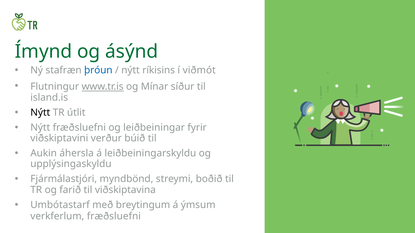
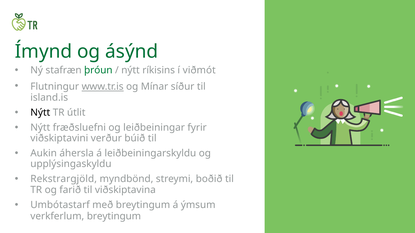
þróun colour: blue -> green (98, 70)
Fjármálastjóri: Fjármálastjóri -> Rekstrargjöld (64, 179)
verkferlum fræðsluefni: fræðsluefni -> breytingum (114, 217)
